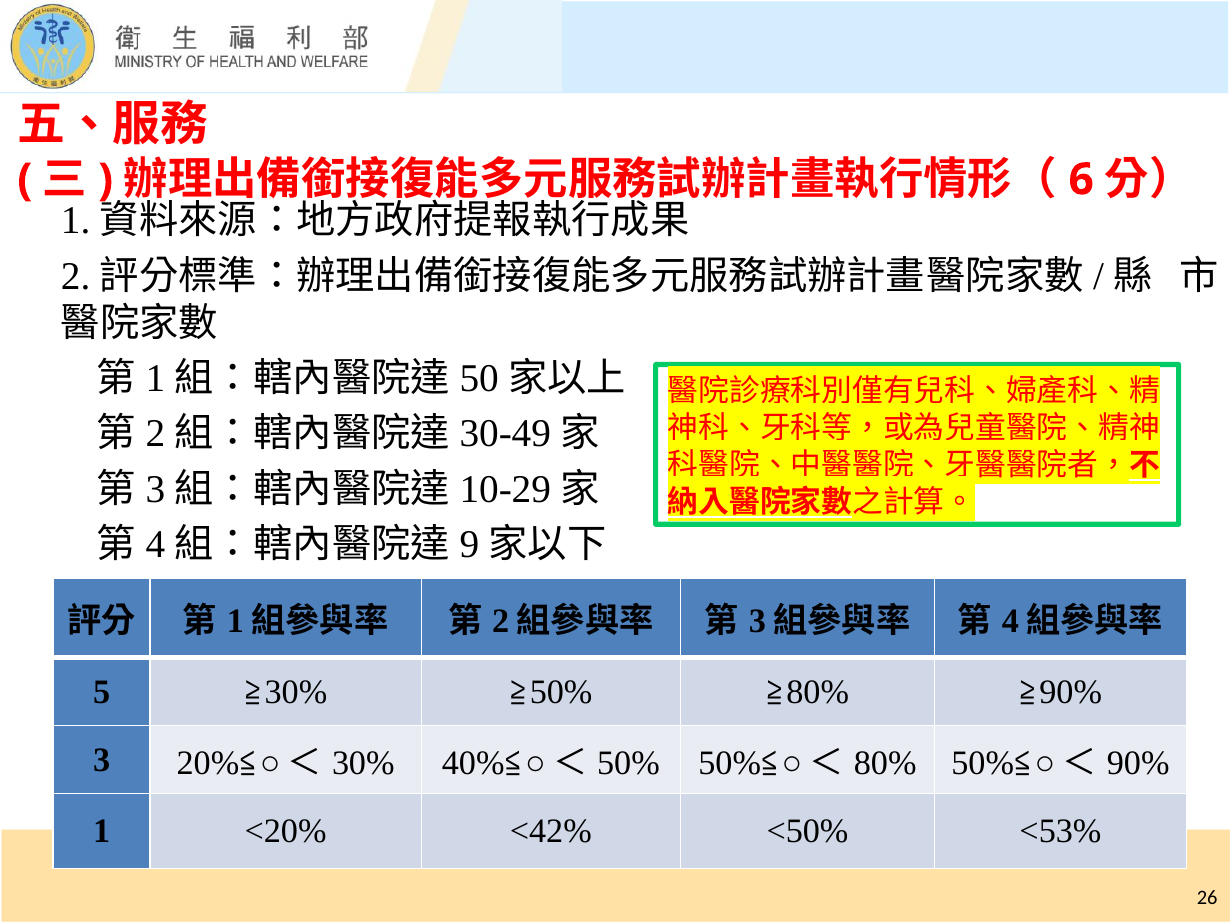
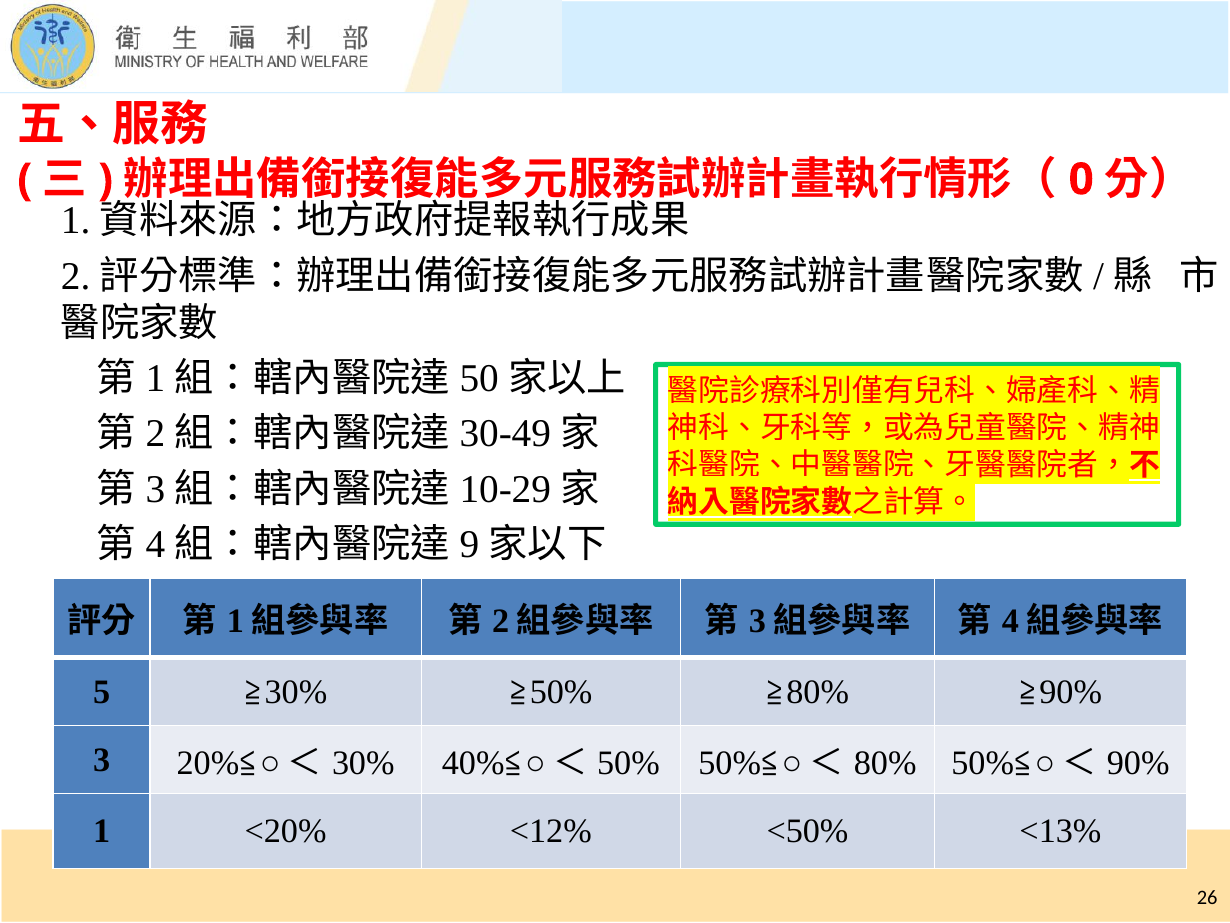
6: 6 -> 0 (1081, 179)
<42%: <42% -> <12% (551, 831)
<53%: <53% -> <13% (1060, 831)
